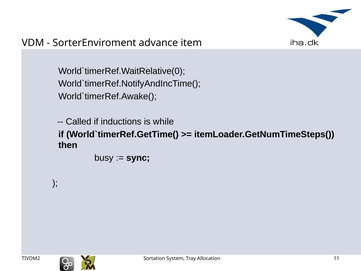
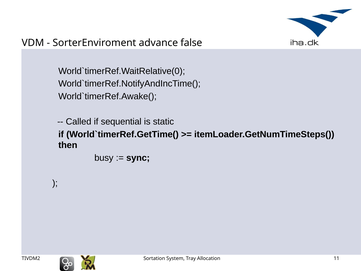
item: item -> false (191, 43)
inductions: inductions -> sequential (121, 122)
while: while -> static (163, 122)
